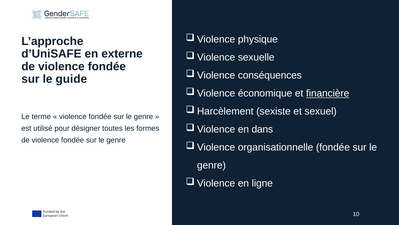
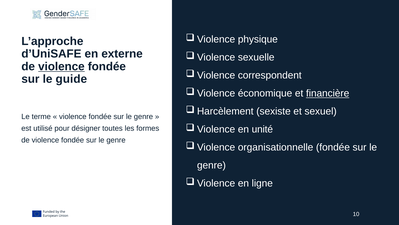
violence underline: none -> present (61, 66)
conséquences: conséquences -> correspondent (270, 75)
dans: dans -> unité (262, 129)
